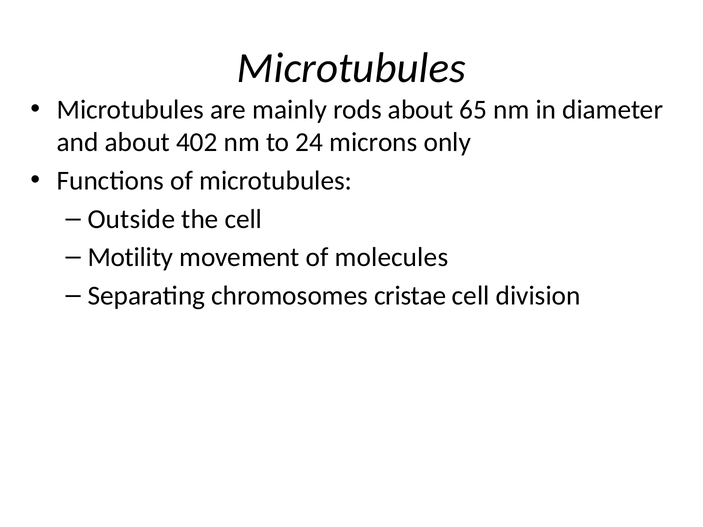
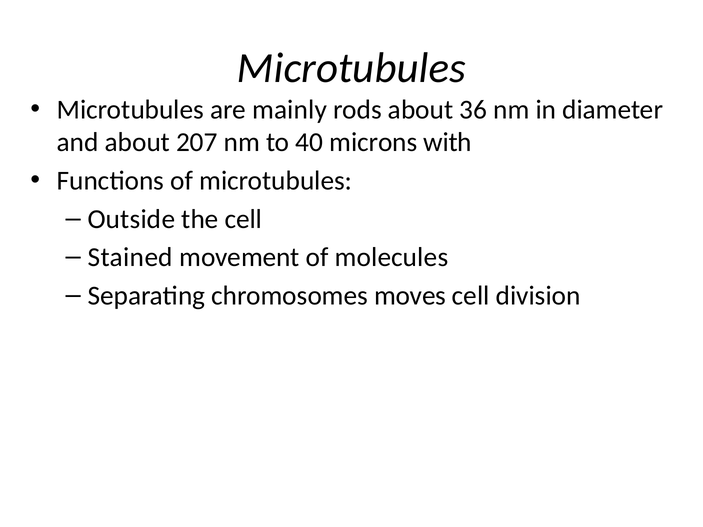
65: 65 -> 36 (473, 110)
402: 402 -> 207 (197, 143)
24: 24 -> 40 (309, 143)
only: only -> with (448, 143)
Motility: Motility -> Stained (130, 257)
cristae: cristae -> moves (410, 296)
